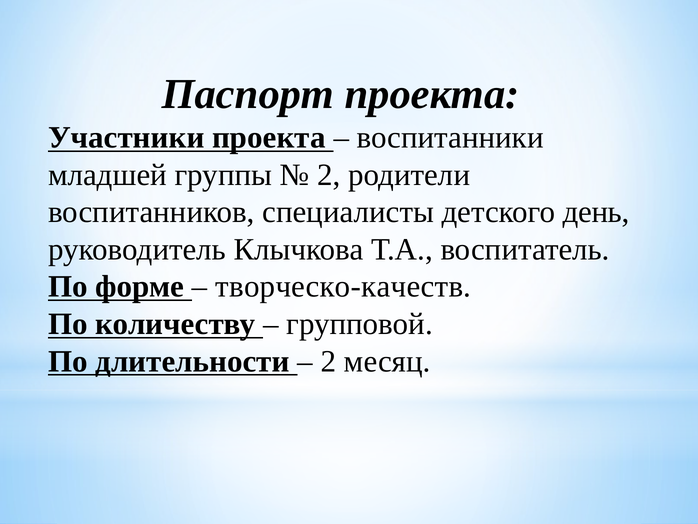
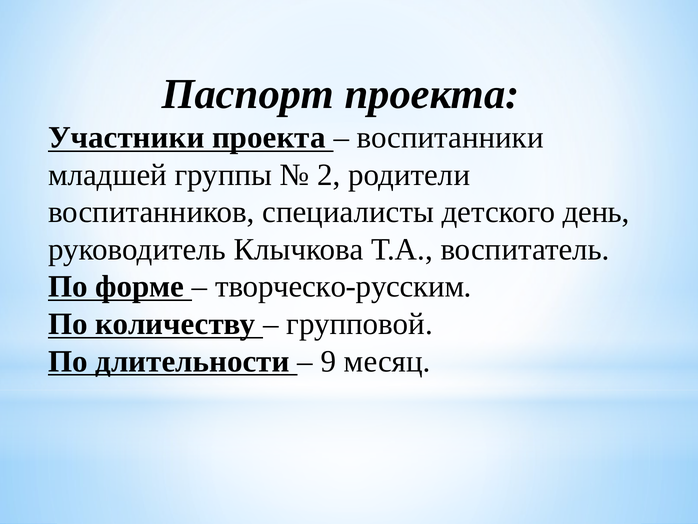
творческо-качеств: творческо-качеств -> творческо-русским (343, 286)
2: 2 -> 9 (328, 361)
